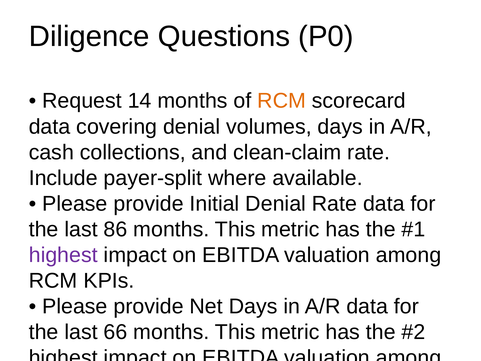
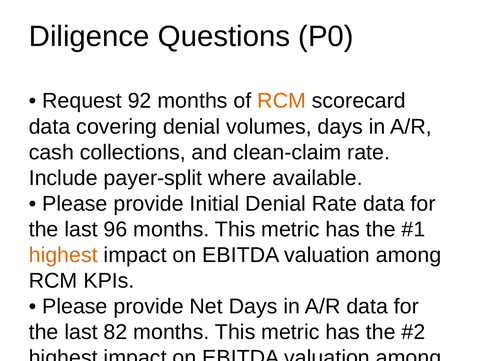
14: 14 -> 92 (140, 101)
86: 86 -> 96 (116, 229)
highest colour: purple -> orange (63, 255)
66: 66 -> 82 (116, 332)
